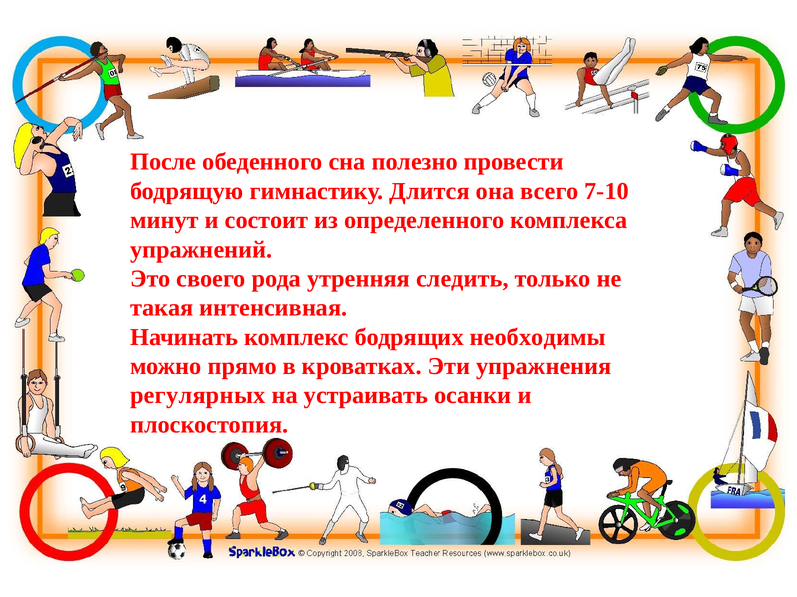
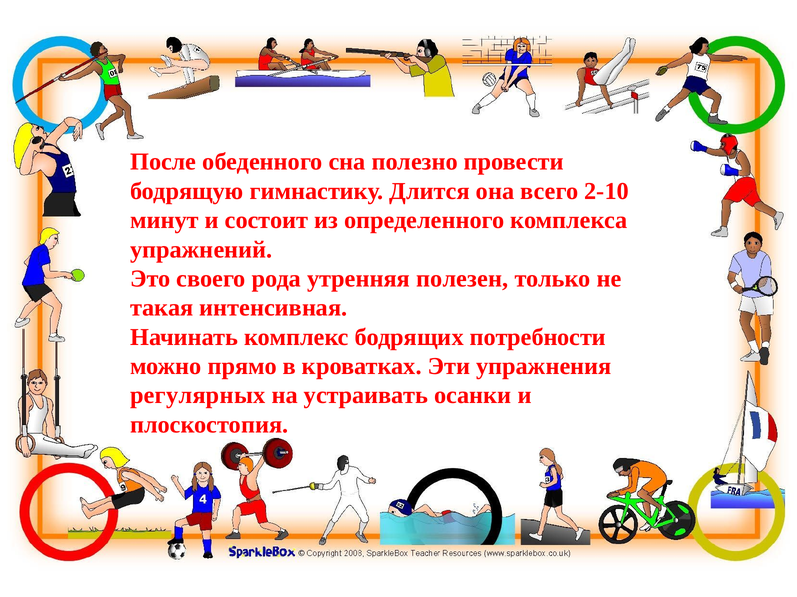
7-10: 7-10 -> 2-10 (607, 191)
следить: следить -> полезен (462, 279)
необходимы: необходимы -> потребности (538, 337)
